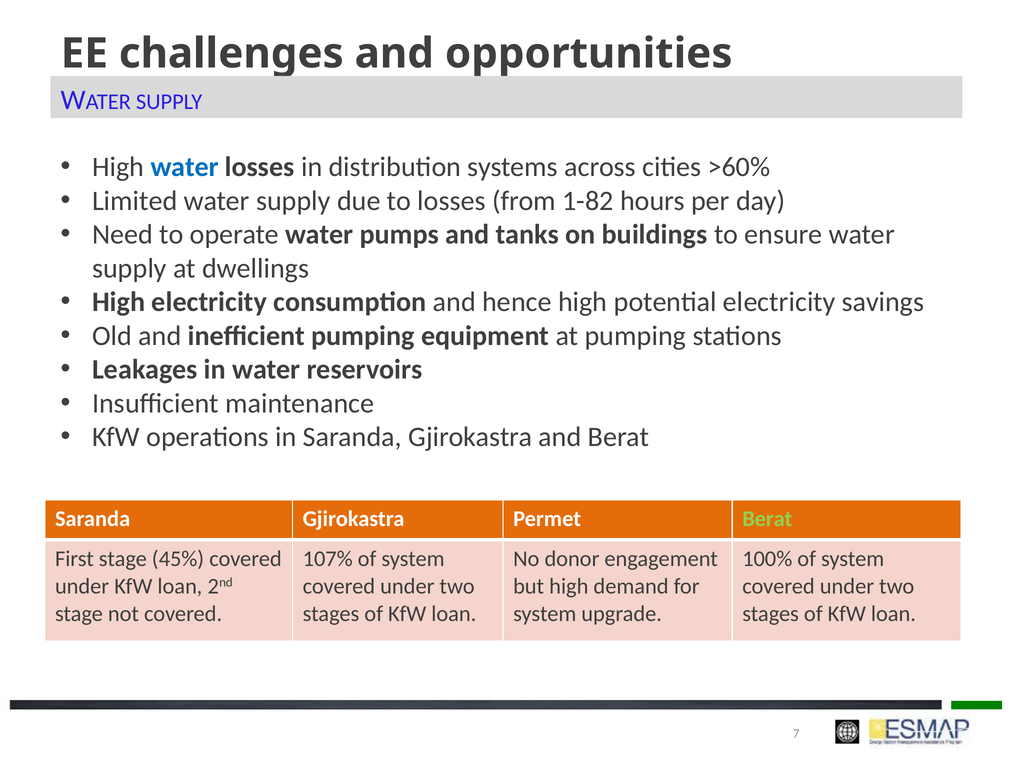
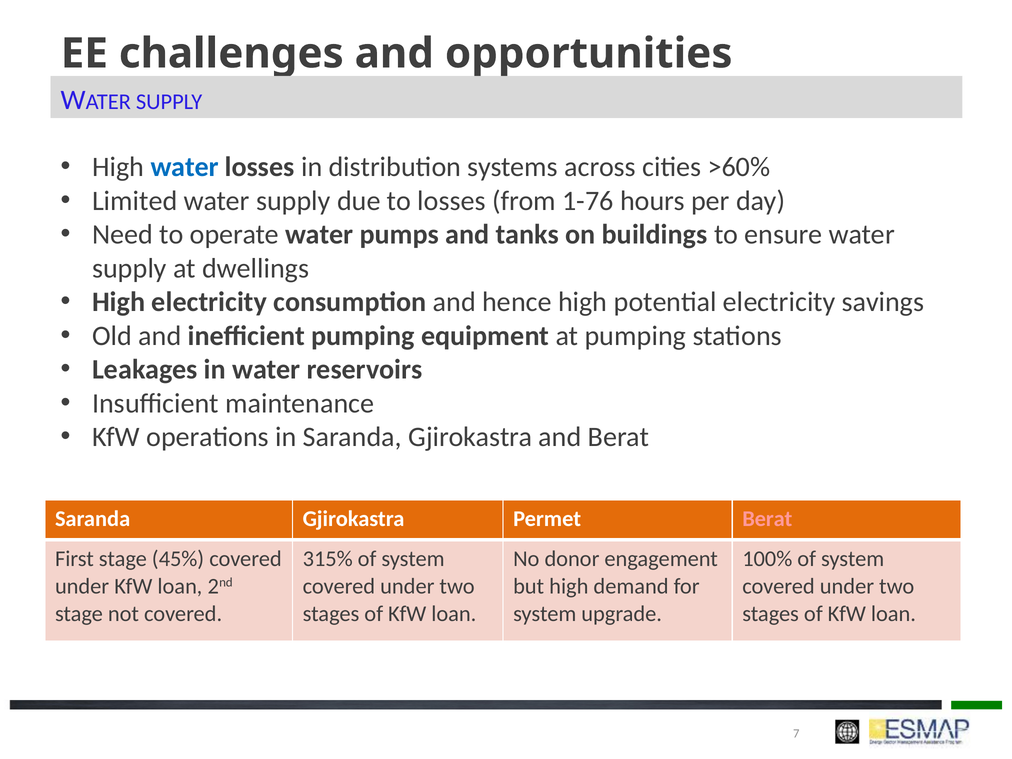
1-82: 1-82 -> 1-76 (588, 201)
Berat colour: light green -> pink (767, 519)
107%: 107% -> 315% (328, 559)
